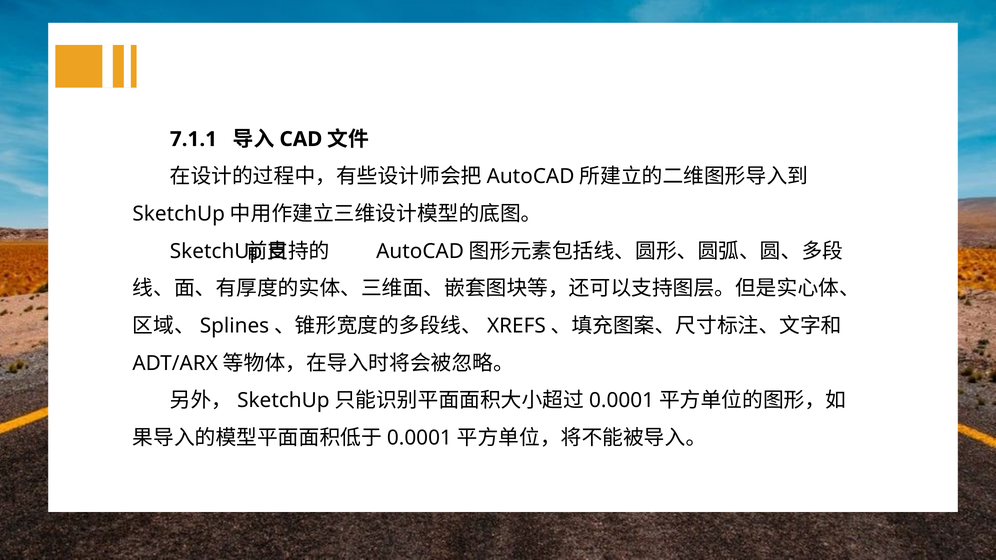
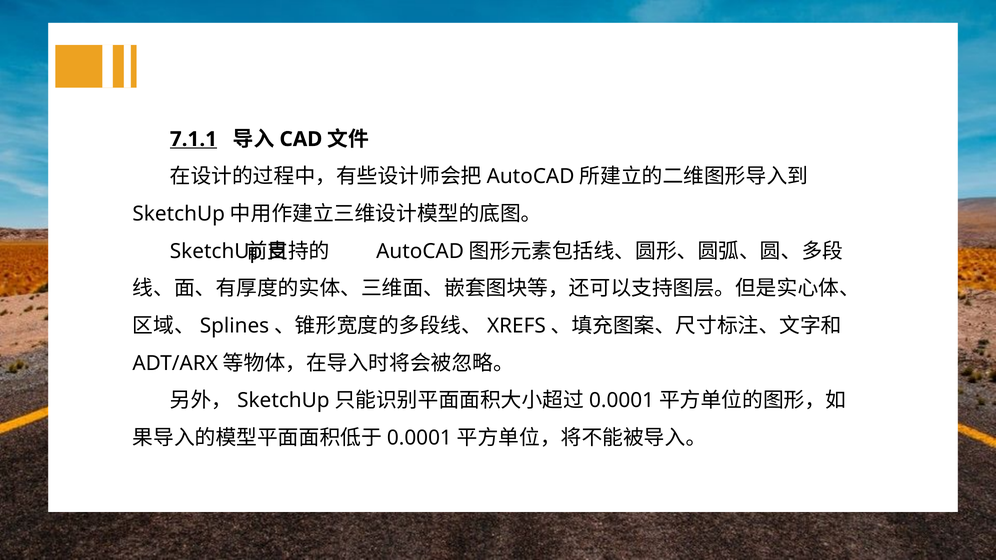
7.1.1 underline: none -> present (193, 139)
